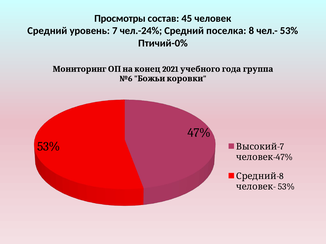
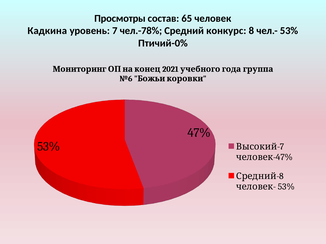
45: 45 -> 65 (187, 18)
Средний: Средний -> Кадкина (47, 31)
чел.-24%: чел.-24% -> чел.-78% (141, 31)
поселка: поселка -> конкурс (226, 31)
